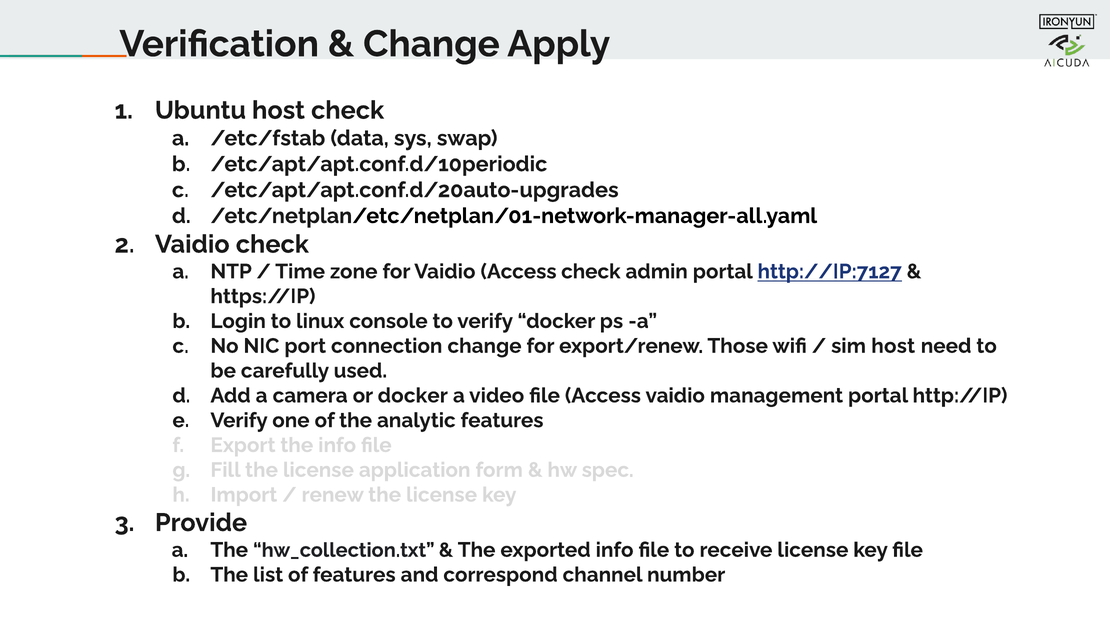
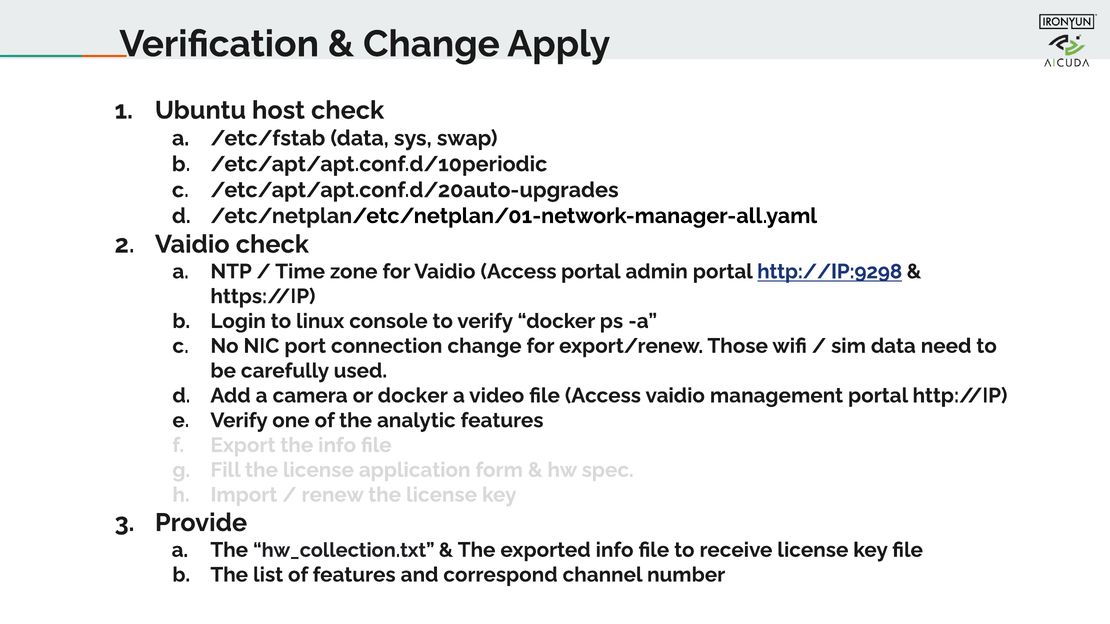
Access check: check -> portal (591, 272)
http://IP:7127: http://IP:7127 -> http://IP:9298 (830, 272)
sim host: host -> data (893, 346)
